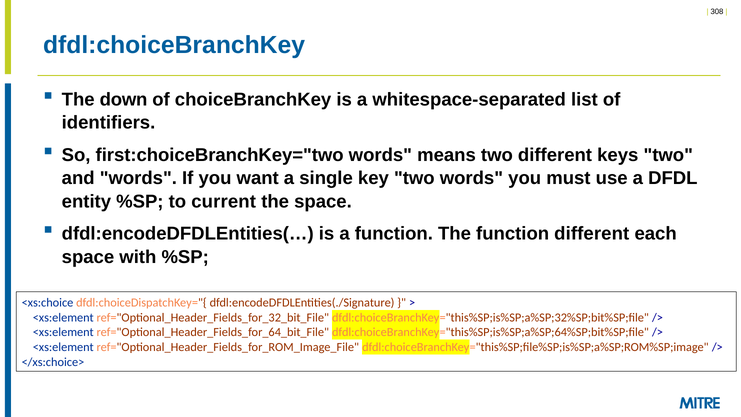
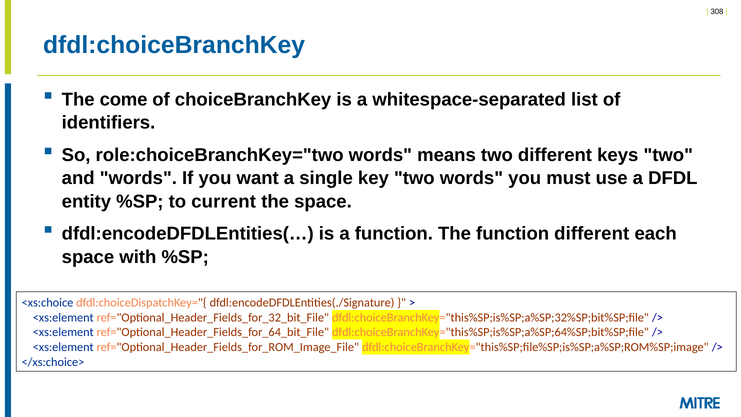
down: down -> come (124, 99)
first:choiceBranchKey="two: first:choiceBranchKey="two -> role:choiceBranchKey="two (220, 155)
